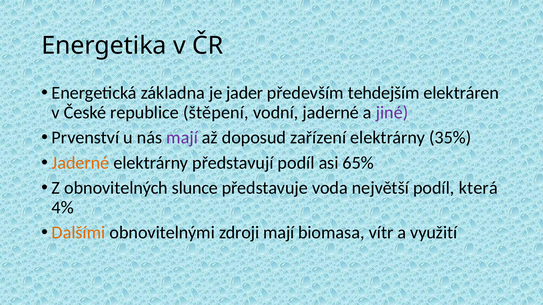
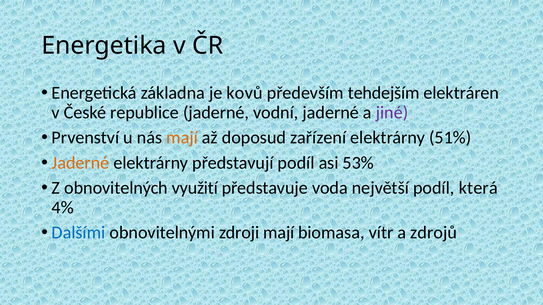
jader: jader -> kovů (245, 93)
republice štěpení: štěpení -> jaderné (216, 113)
mají colour: purple -> orange (182, 138)
35%: 35% -> 51% (450, 138)
65%: 65% -> 53% (358, 163)
slunce: slunce -> využití (195, 188)
Dalšími colour: orange -> blue (78, 233)
využití: využití -> zdrojů (434, 233)
